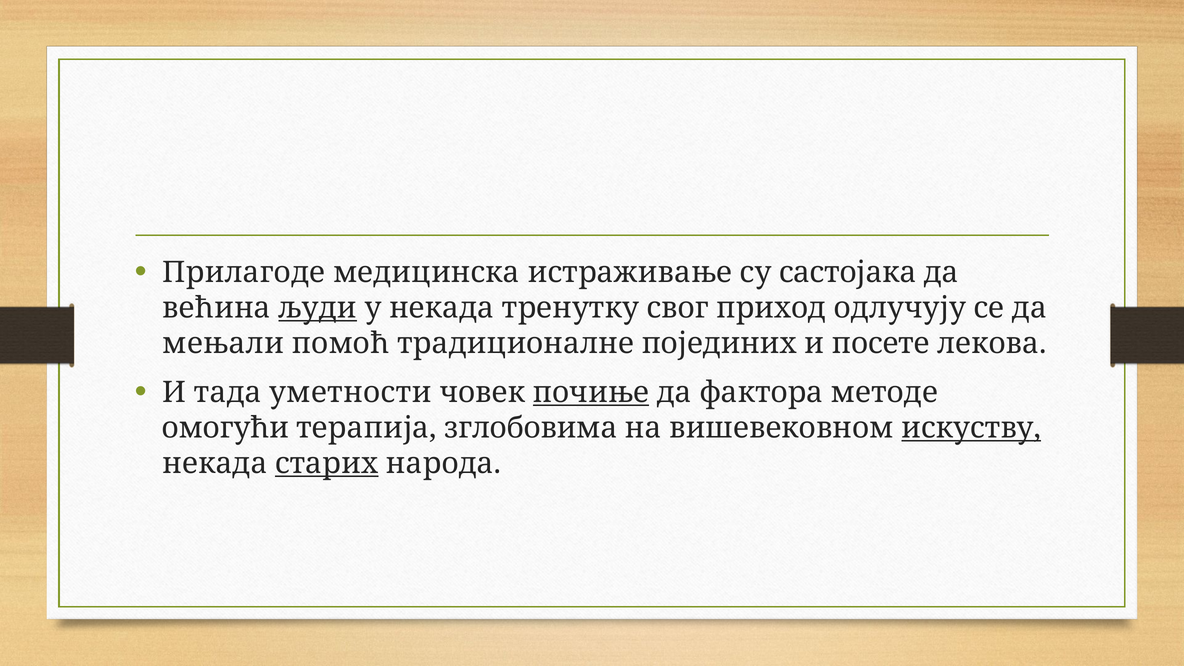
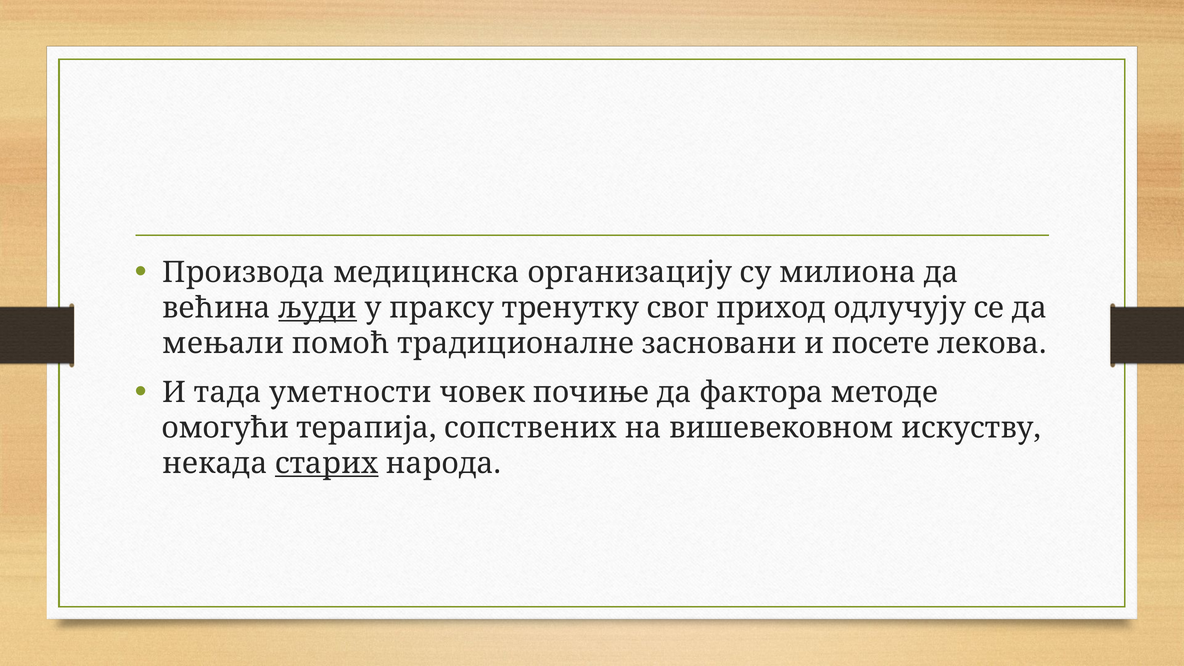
Прилагоде: Прилагоде -> Производа (244, 273)
истраживање: истраживање -> организацију (630, 273)
састојака: састојака -> милиона (848, 273)
у некада: некада -> праксу (442, 308)
појединих: појединих -> засновани (719, 344)
почиње underline: present -> none (591, 392)
зглобовима: зглобовима -> сопствених (531, 428)
искуству underline: present -> none (971, 428)
